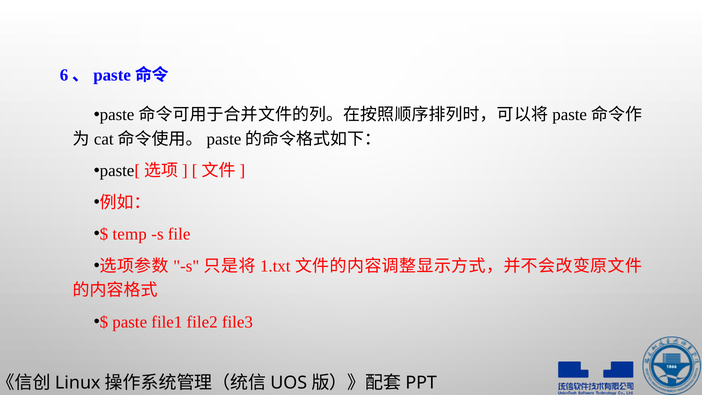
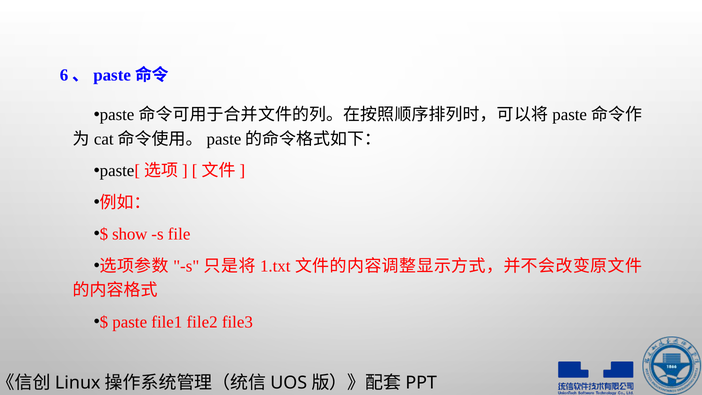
temp: temp -> show (130, 234)
